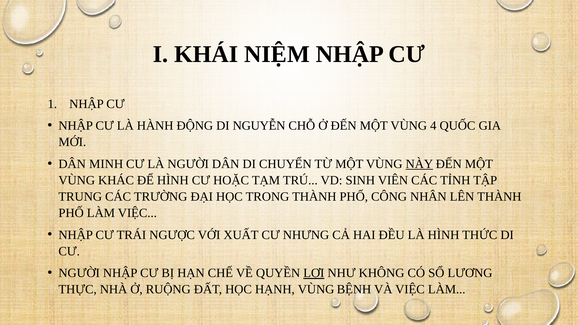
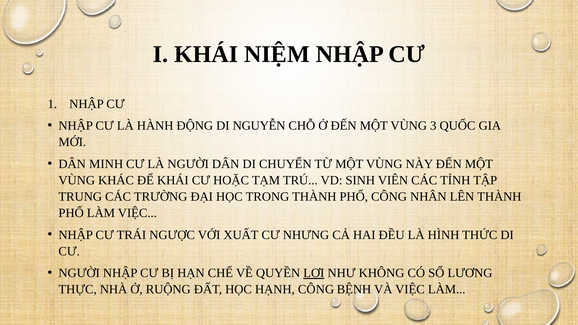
4: 4 -> 3 (433, 126)
NÀY underline: present -> none (419, 164)
ĐỂ HÌNH: HÌNH -> KHÁI (173, 180)
HẠNH VÙNG: VÙNG -> CÔNG (316, 290)
